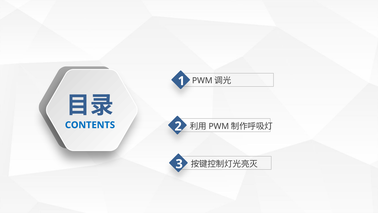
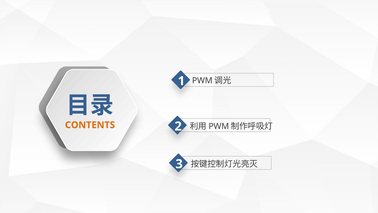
CONTENTS colour: blue -> orange (90, 125)
